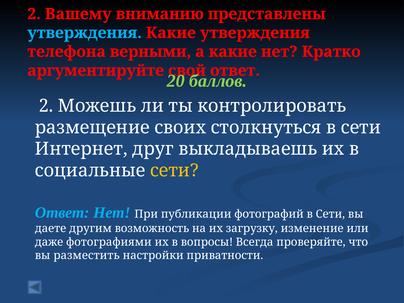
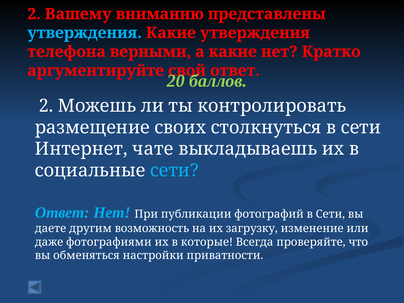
друг: друг -> чате (153, 149)
сети colour: yellow -> light blue (174, 171)
вопросы: вопросы -> которые (207, 242)
разместить: разместить -> обменяться (86, 255)
